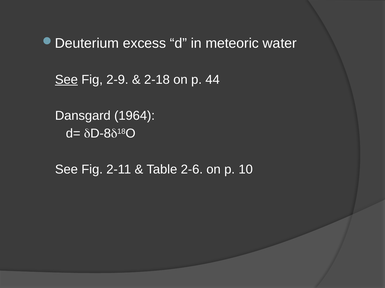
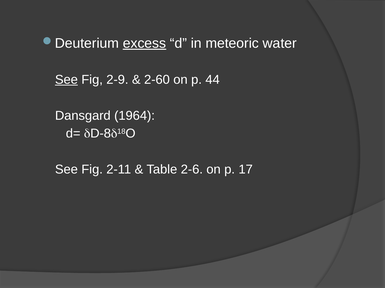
excess underline: none -> present (144, 43)
2-18: 2-18 -> 2-60 (157, 80)
10: 10 -> 17 (246, 170)
